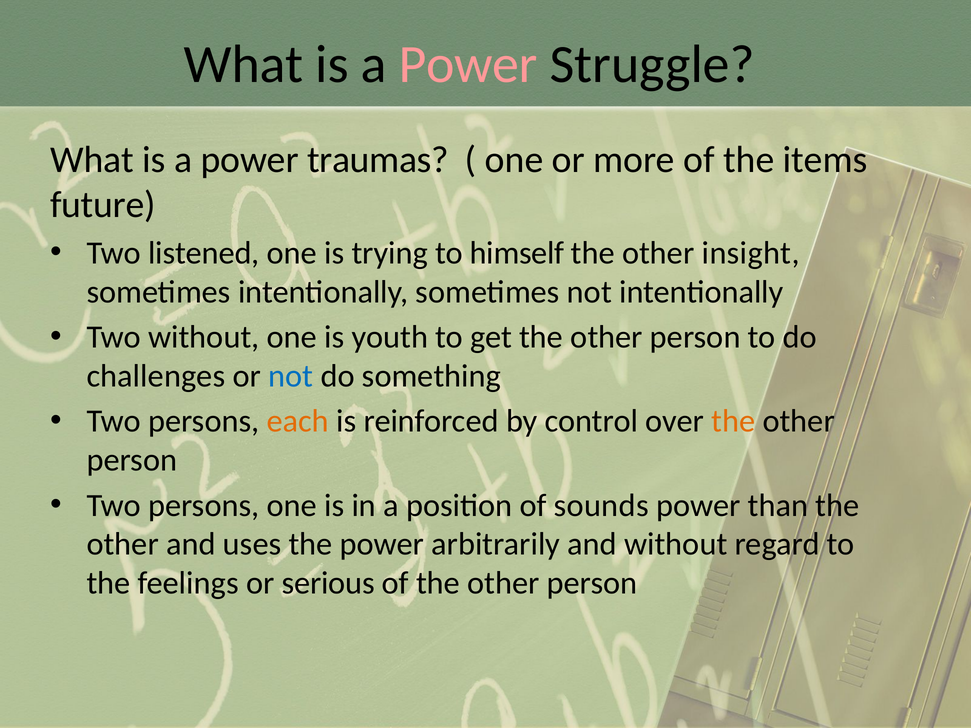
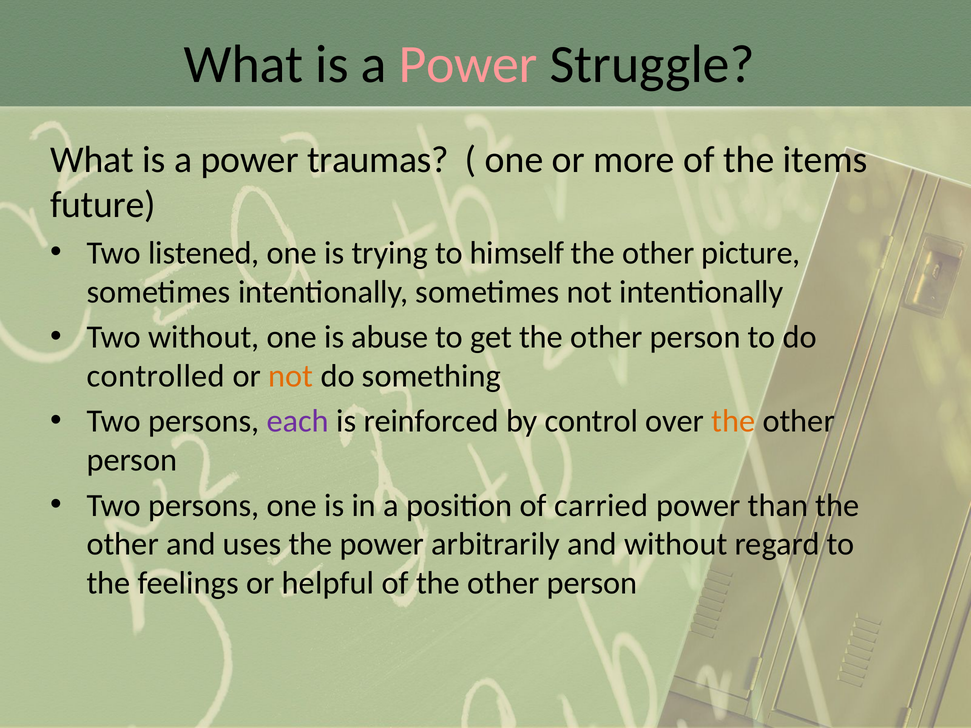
insight: insight -> picture (751, 253)
youth: youth -> abuse (390, 337)
challenges: challenges -> controlled (156, 376)
not colour: blue -> orange (291, 376)
each colour: orange -> purple (298, 421)
sounds: sounds -> carried (601, 506)
serious: serious -> helpful (328, 583)
